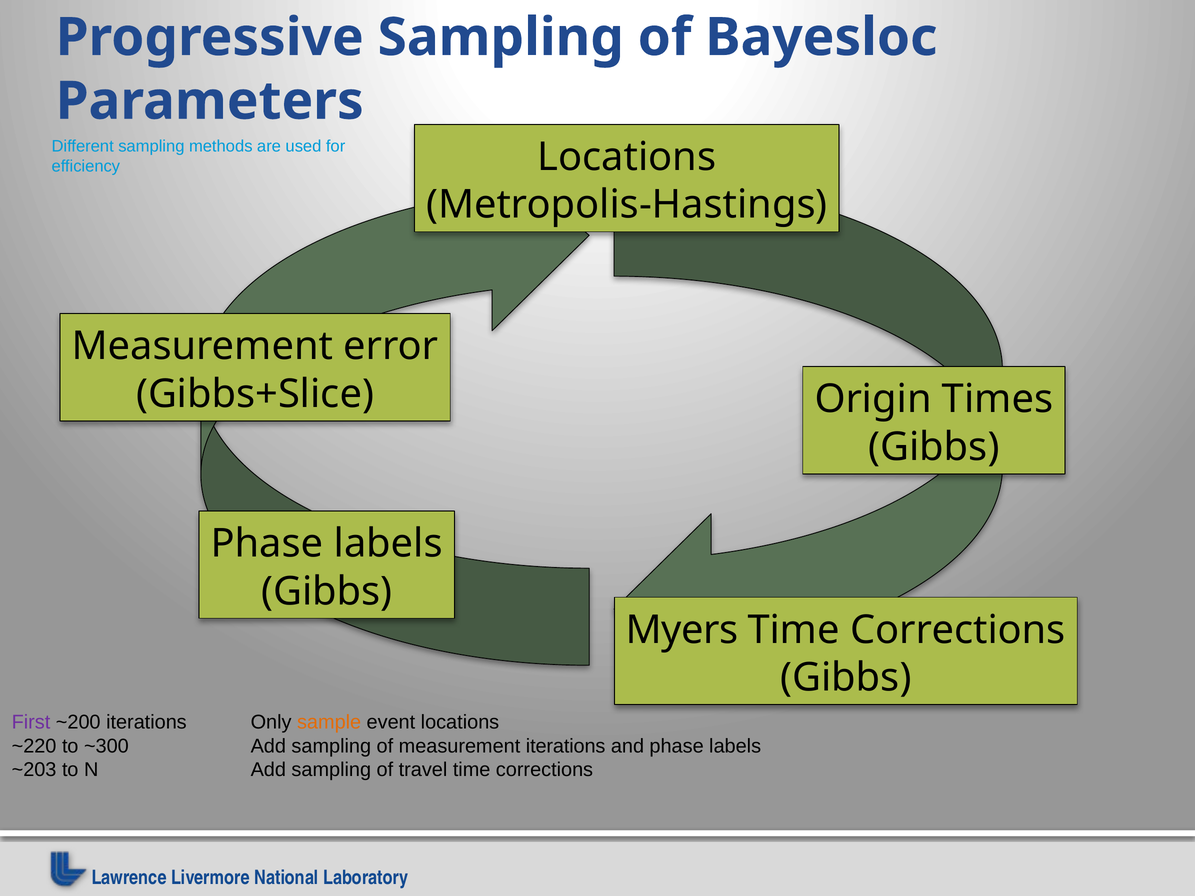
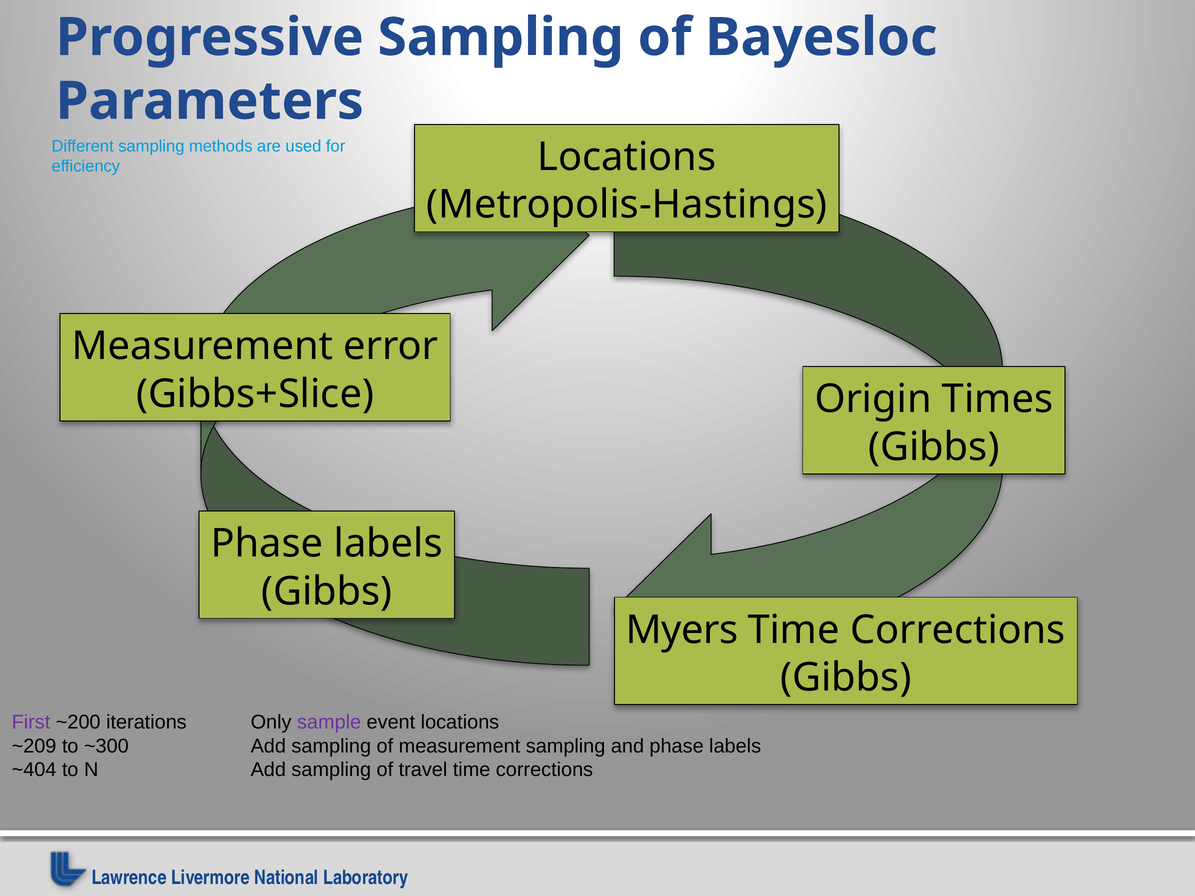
sample colour: orange -> purple (329, 722)
~220: ~220 -> ~209 (34, 746)
measurement iterations: iterations -> sampling (566, 746)
~203: ~203 -> ~404 (34, 770)
